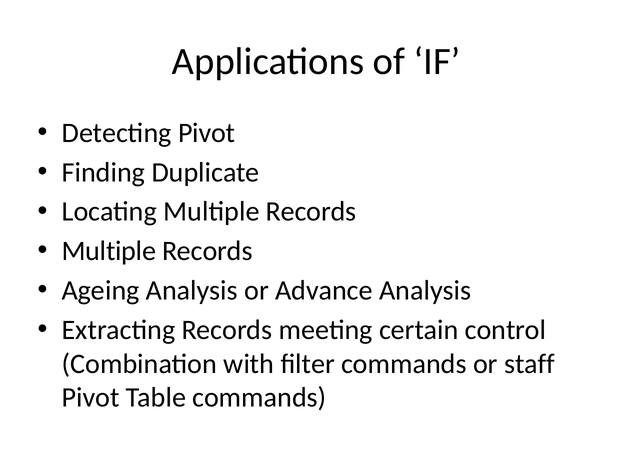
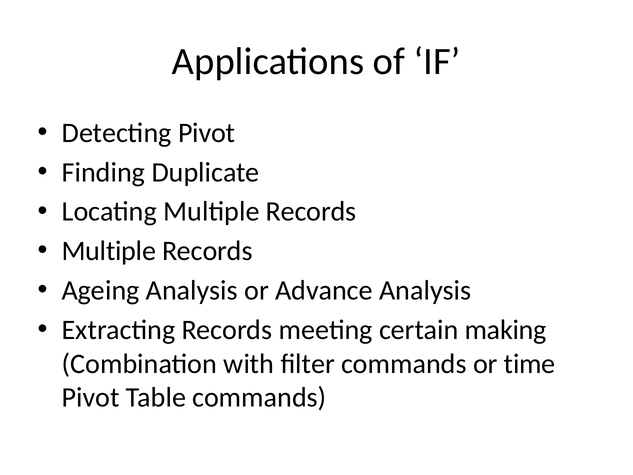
control: control -> making (506, 330)
staff: staff -> time (530, 364)
